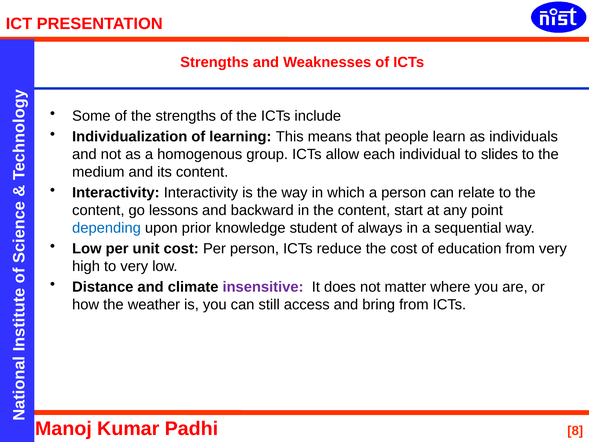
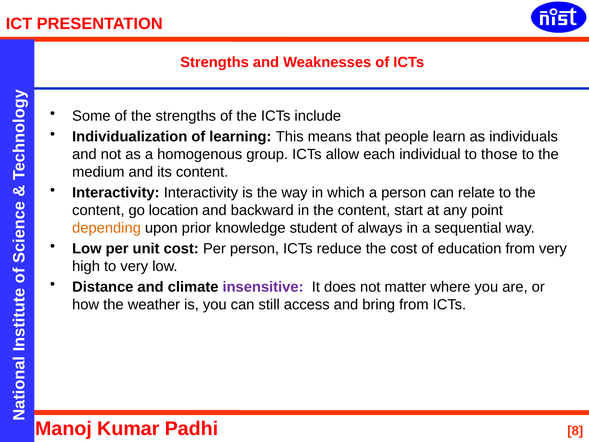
slides: slides -> those (499, 154)
lessons: lessons -> location (174, 210)
depending colour: blue -> orange (107, 228)
